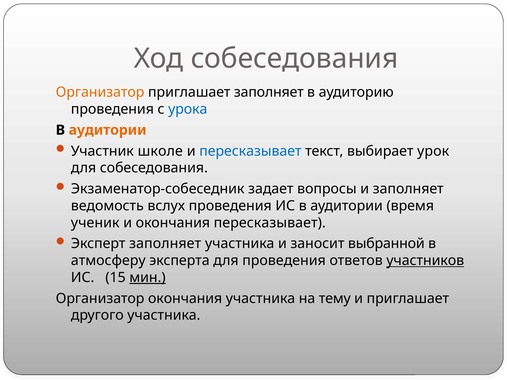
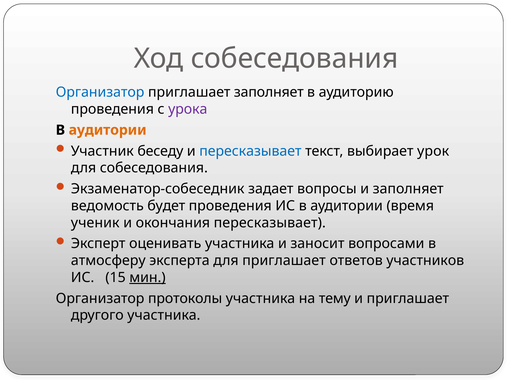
Организатор colour: orange -> blue (100, 92)
урока colour: blue -> purple (188, 109)
школе: школе -> беседу (160, 151)
вслух: вслух -> будет (166, 206)
Эксперт заполняет: заполняет -> оценивать (165, 244)
выбранной: выбранной -> вопросами (386, 244)
для проведения: проведения -> приглашает (284, 261)
участников underline: present -> none (425, 261)
Организатор окончания: окончания -> протоколы (185, 299)
